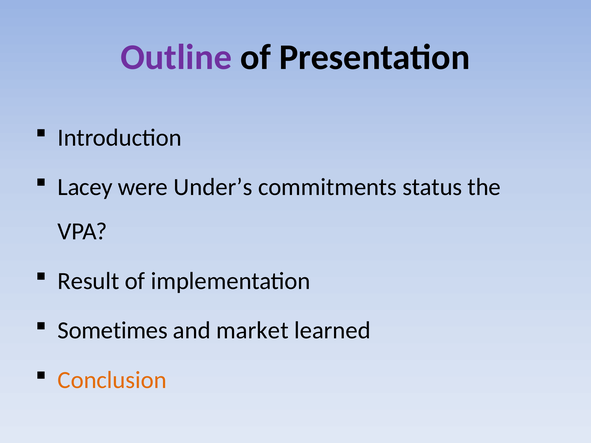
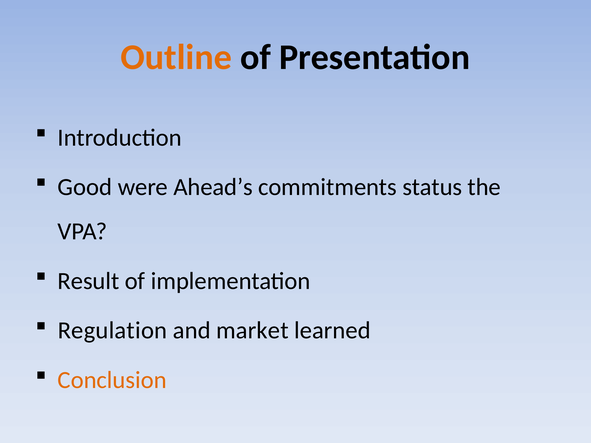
Outline colour: purple -> orange (176, 57)
Lacey: Lacey -> Good (85, 187)
Under’s: Under’s -> Ahead’s (213, 187)
Sometimes: Sometimes -> Regulation (112, 331)
